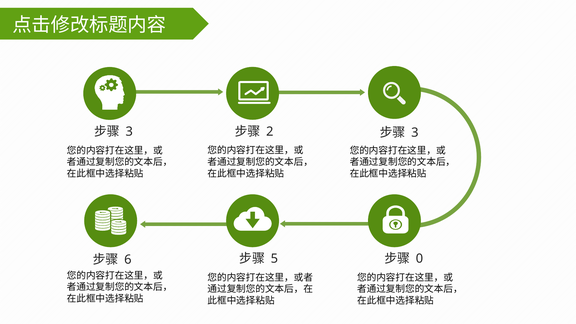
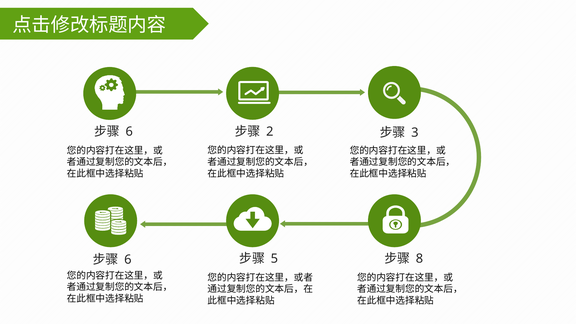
3: 3 -> 6 (129, 132)
0: 0 -> 8 (419, 259)
